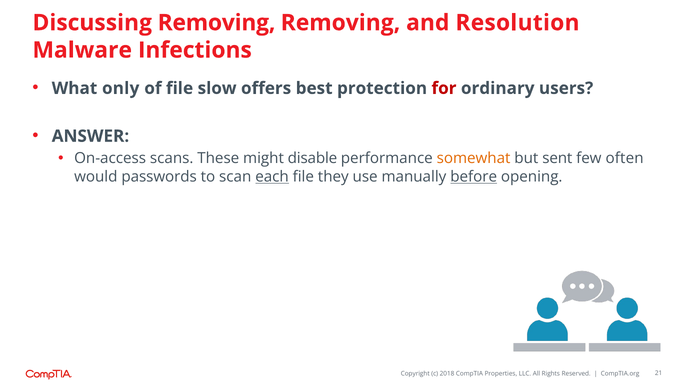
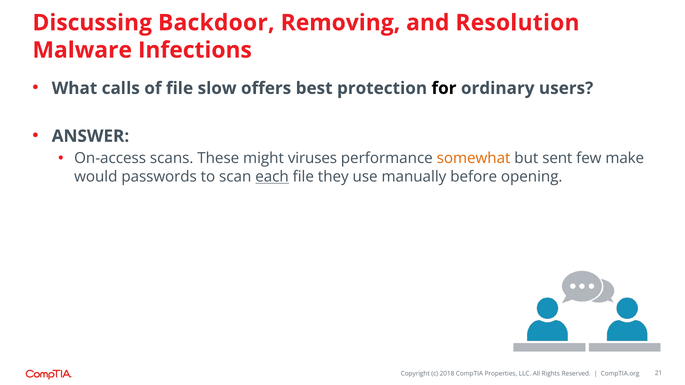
Discussing Removing: Removing -> Backdoor (216, 23)
only: only -> calls (121, 88)
for colour: red -> black (444, 88)
disable: disable -> viruses (312, 159)
often: often -> make (625, 159)
before underline: present -> none (474, 177)
